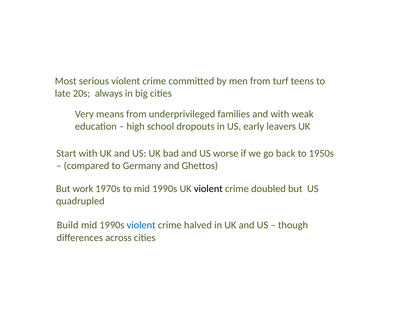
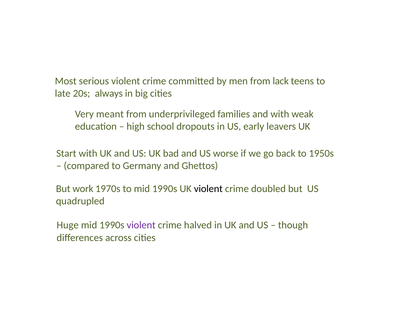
turf: turf -> lack (281, 81)
means: means -> meant (110, 114)
Build: Build -> Huge (68, 226)
violent colour: blue -> purple (141, 226)
